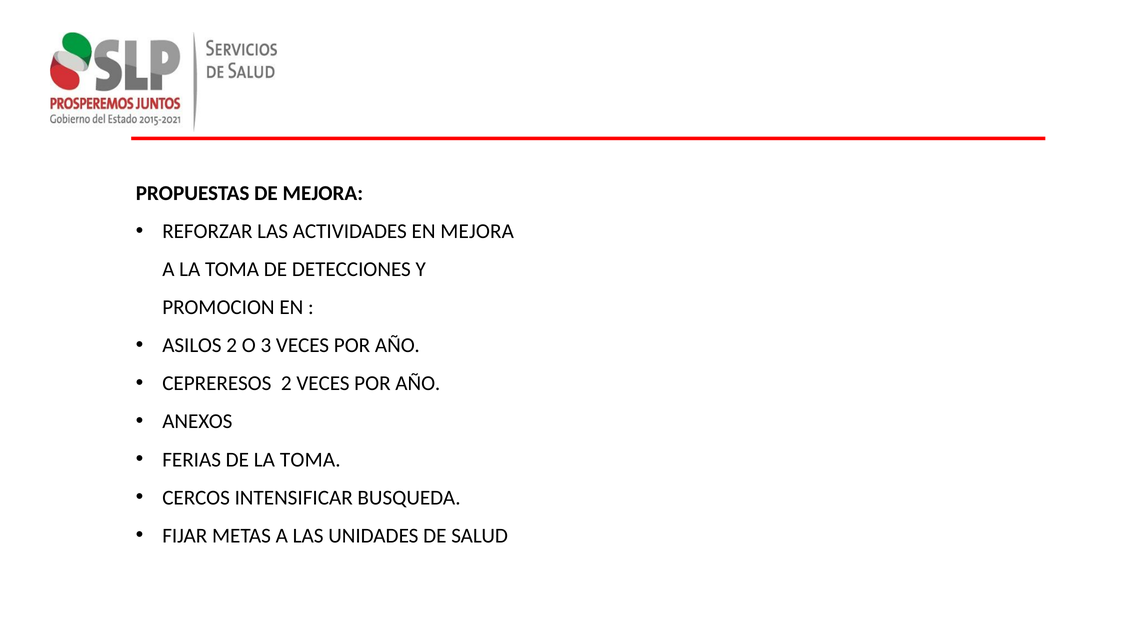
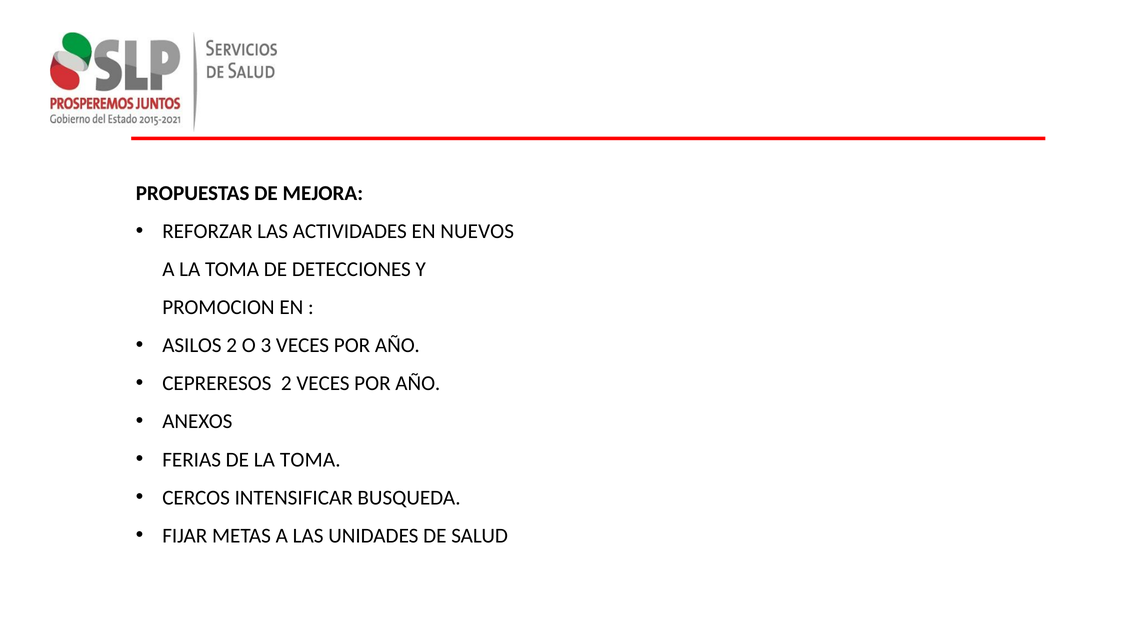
EN MEJORA: MEJORA -> NUEVOS (477, 231)
